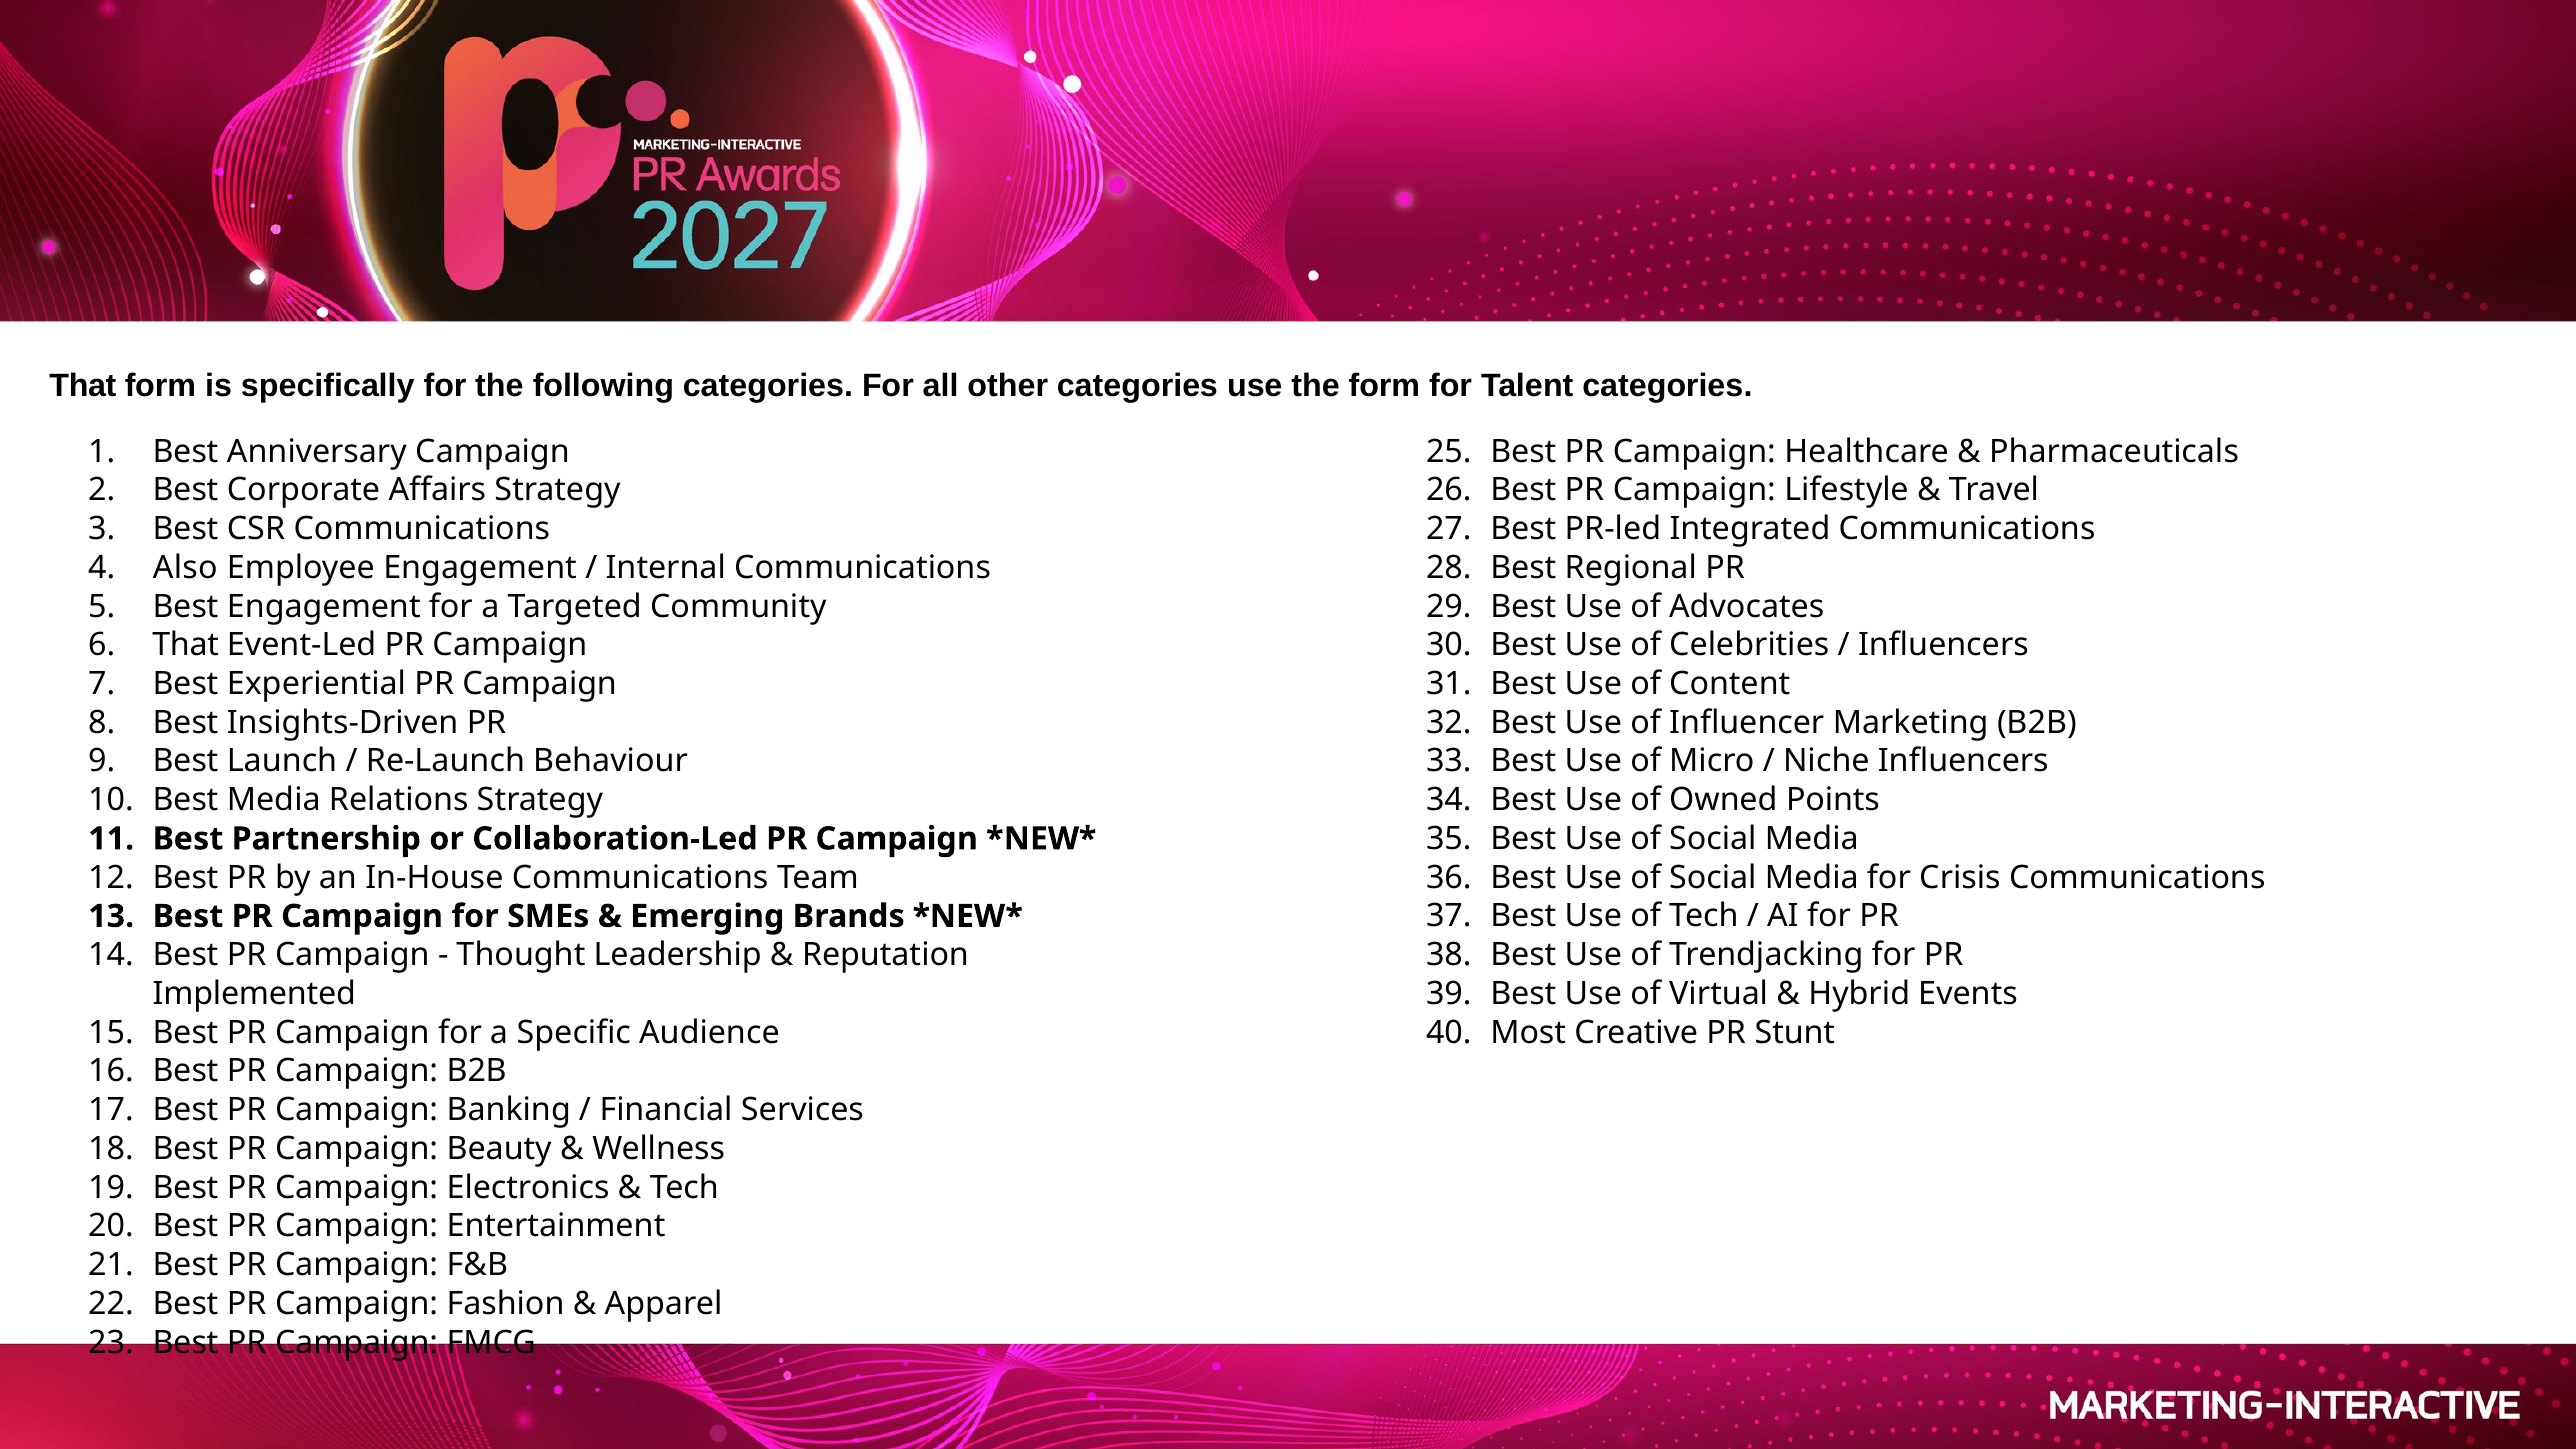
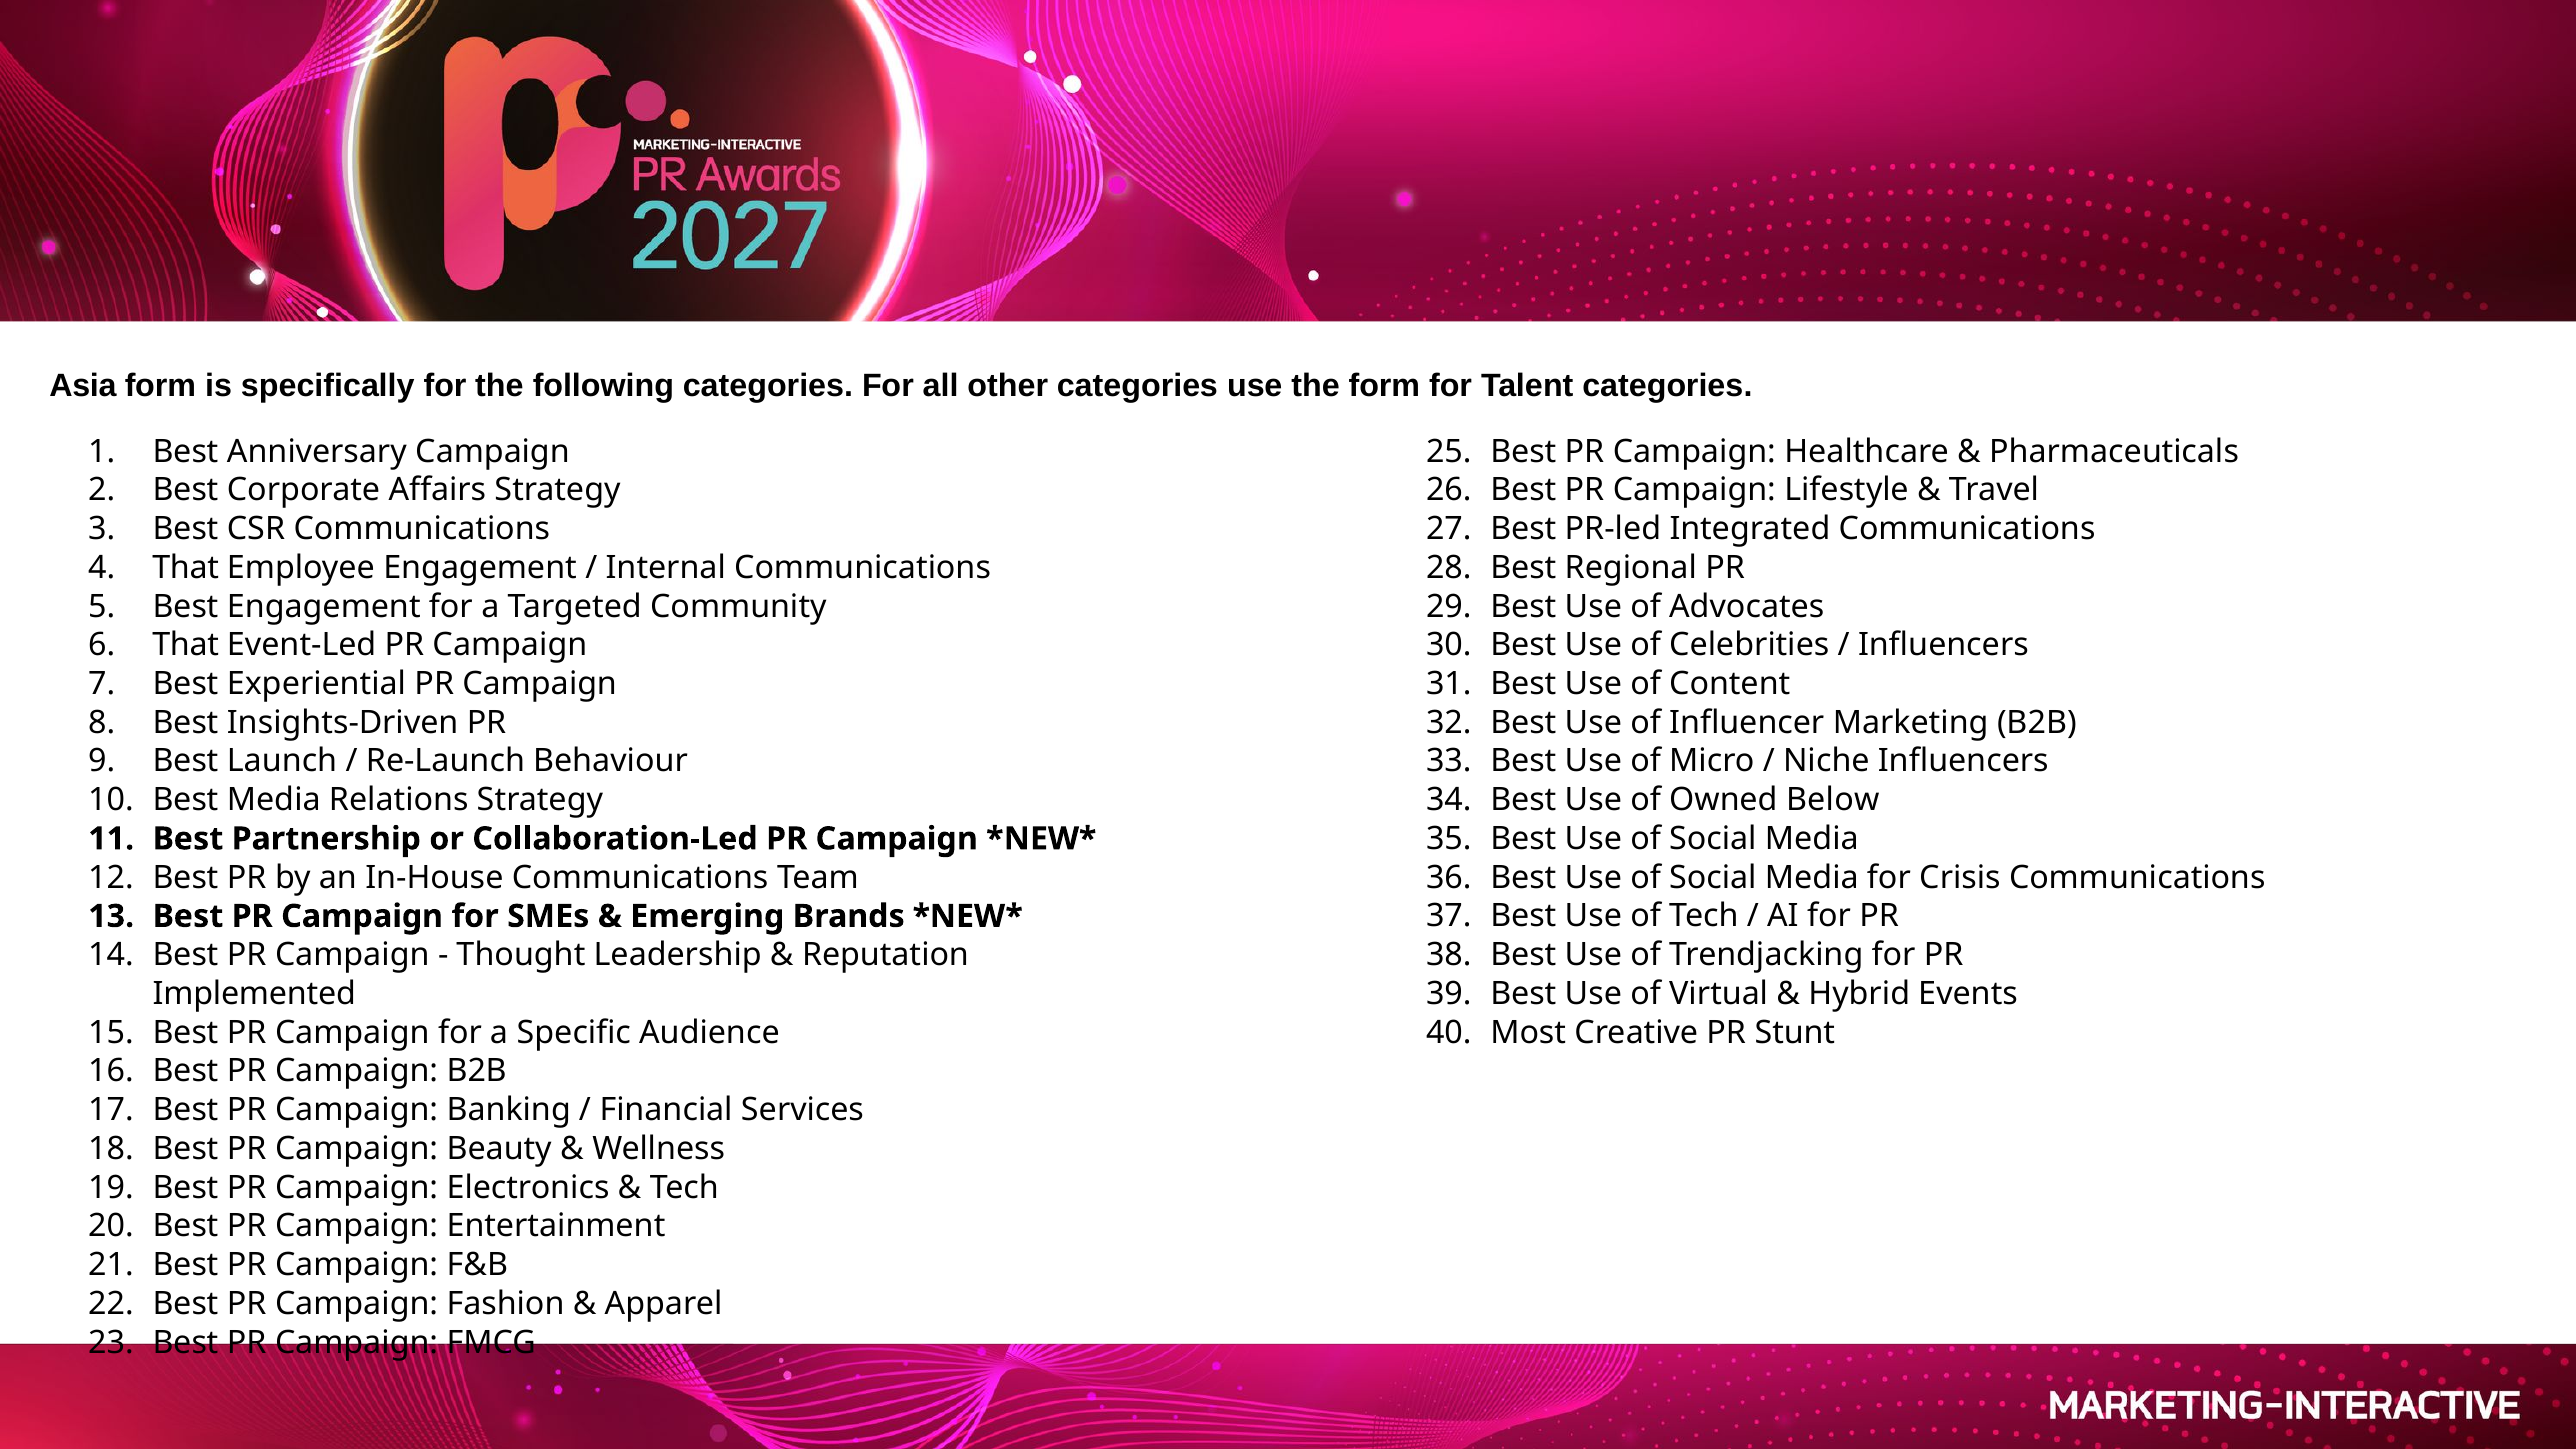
That: That -> Asia (83, 386)
Also: Also -> That (186, 568)
Points: Points -> Below (1833, 800)
